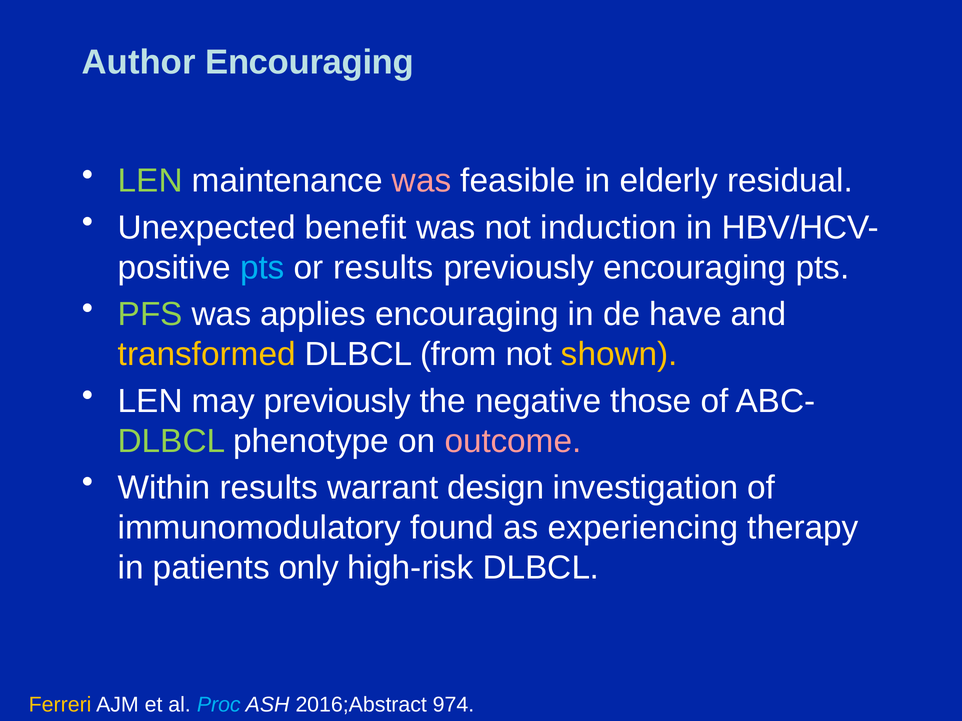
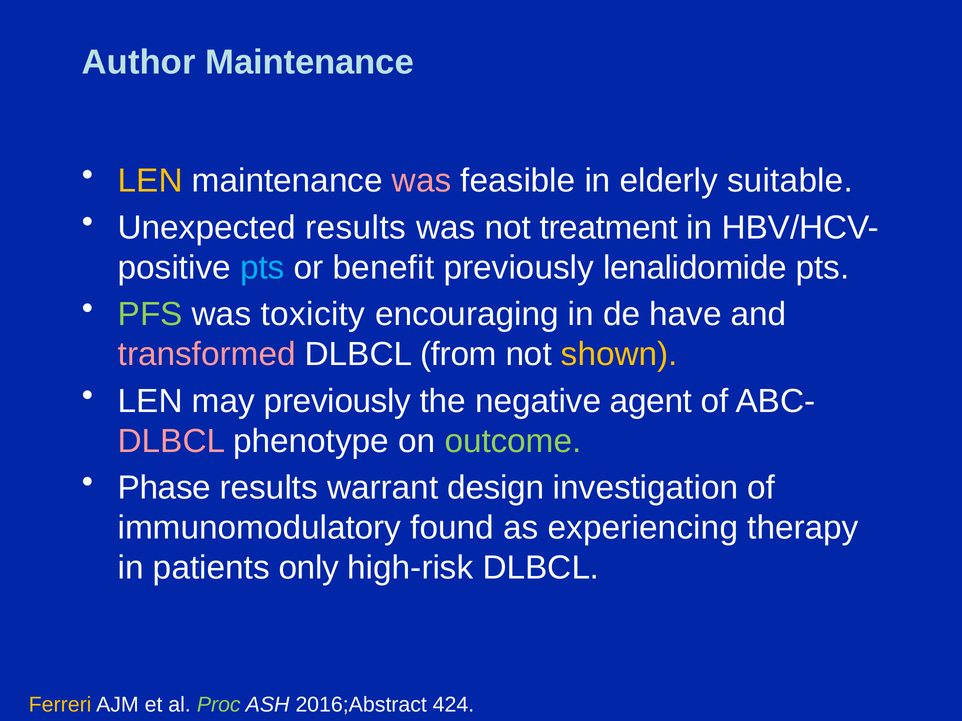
Author Encouraging: Encouraging -> Maintenance (310, 63)
LEN colour: light green -> yellow (150, 181)
residual: residual -> suitable (790, 181)
Unexpected benefit: benefit -> results (356, 228)
induction: induction -> treatment (609, 228)
or results: results -> benefit (383, 268)
previously encouraging: encouraging -> lenalidomide (695, 268)
applies: applies -> toxicity (313, 315)
transformed colour: yellow -> pink (207, 355)
those: those -> agent (651, 401)
DLBCL colour: light green -> pink (172, 441)
outcome colour: pink -> light green (513, 441)
Within: Within -> Phase (164, 488)
Proc colour: light blue -> light green (219, 705)
974: 974 -> 424 (453, 705)
